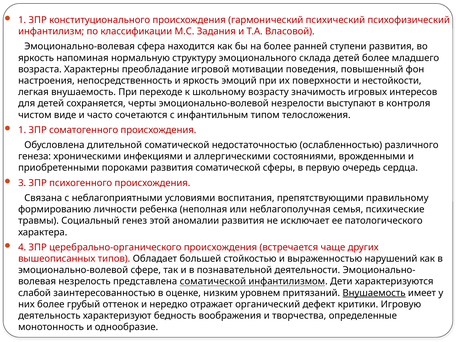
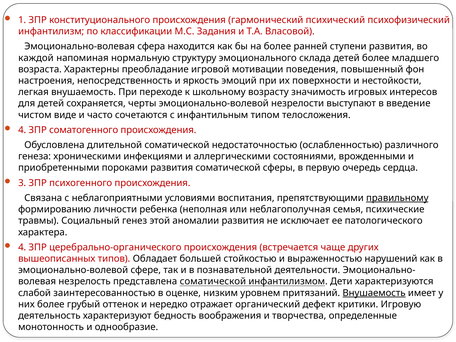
яркость: яркость -> каждой (36, 58)
контроля: контроля -> введение (408, 103)
1: 1 -> 4 (22, 130)
правильному underline: none -> present (397, 198)
